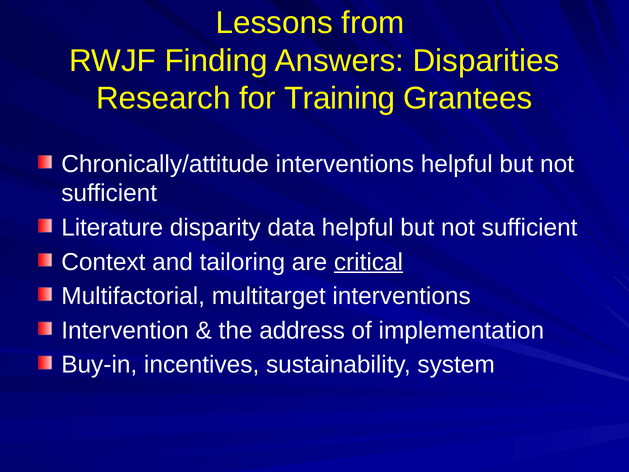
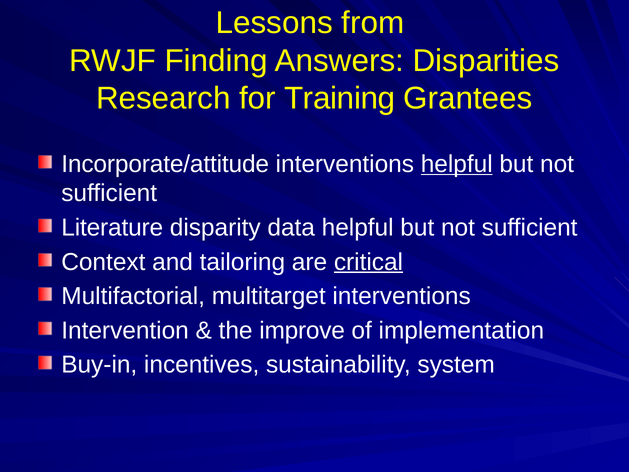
Chronically/attitude: Chronically/attitude -> Incorporate/attitude (165, 164)
helpful underline: none -> present (457, 164)
address: address -> improve (302, 330)
